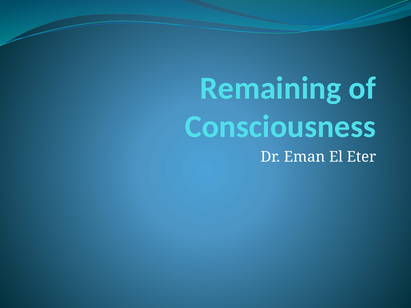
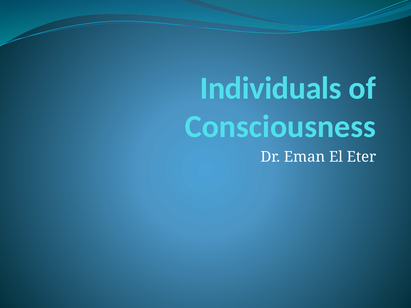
Remaining: Remaining -> Individuals (271, 89)
